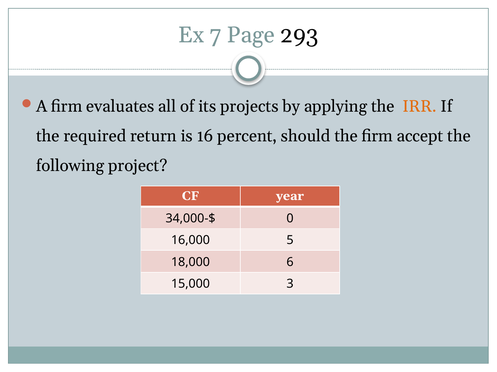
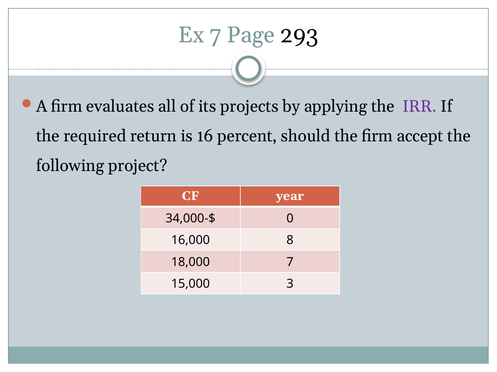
IRR colour: orange -> purple (420, 106)
5: 5 -> 8 (290, 241)
18,000 6: 6 -> 7 (290, 263)
